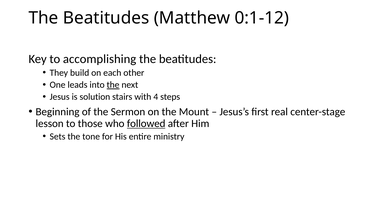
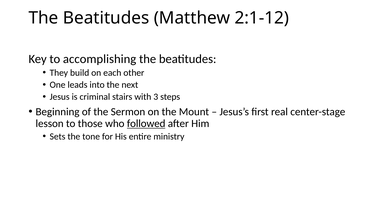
0:1-12: 0:1-12 -> 2:1-12 (262, 18)
the underline: present -> none (113, 85)
solution: solution -> criminal (95, 97)
4: 4 -> 3 (156, 97)
